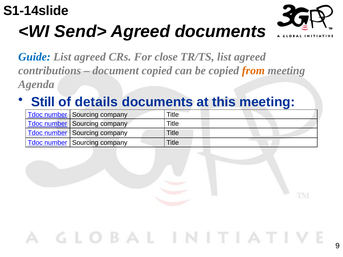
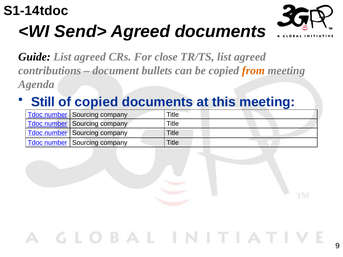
S1-14slide: S1-14slide -> S1-14tdoc (36, 11)
Guide colour: blue -> black (34, 57)
document copied: copied -> bullets (157, 71)
of details: details -> copied (96, 102)
